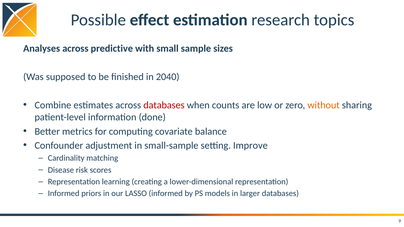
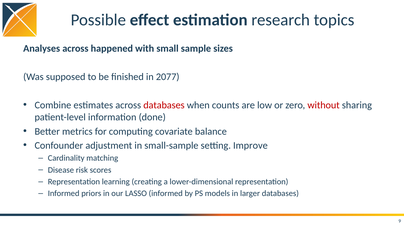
predictive: predictive -> happened (112, 49)
2040: 2040 -> 2077 (168, 77)
without colour: orange -> red (324, 105)
